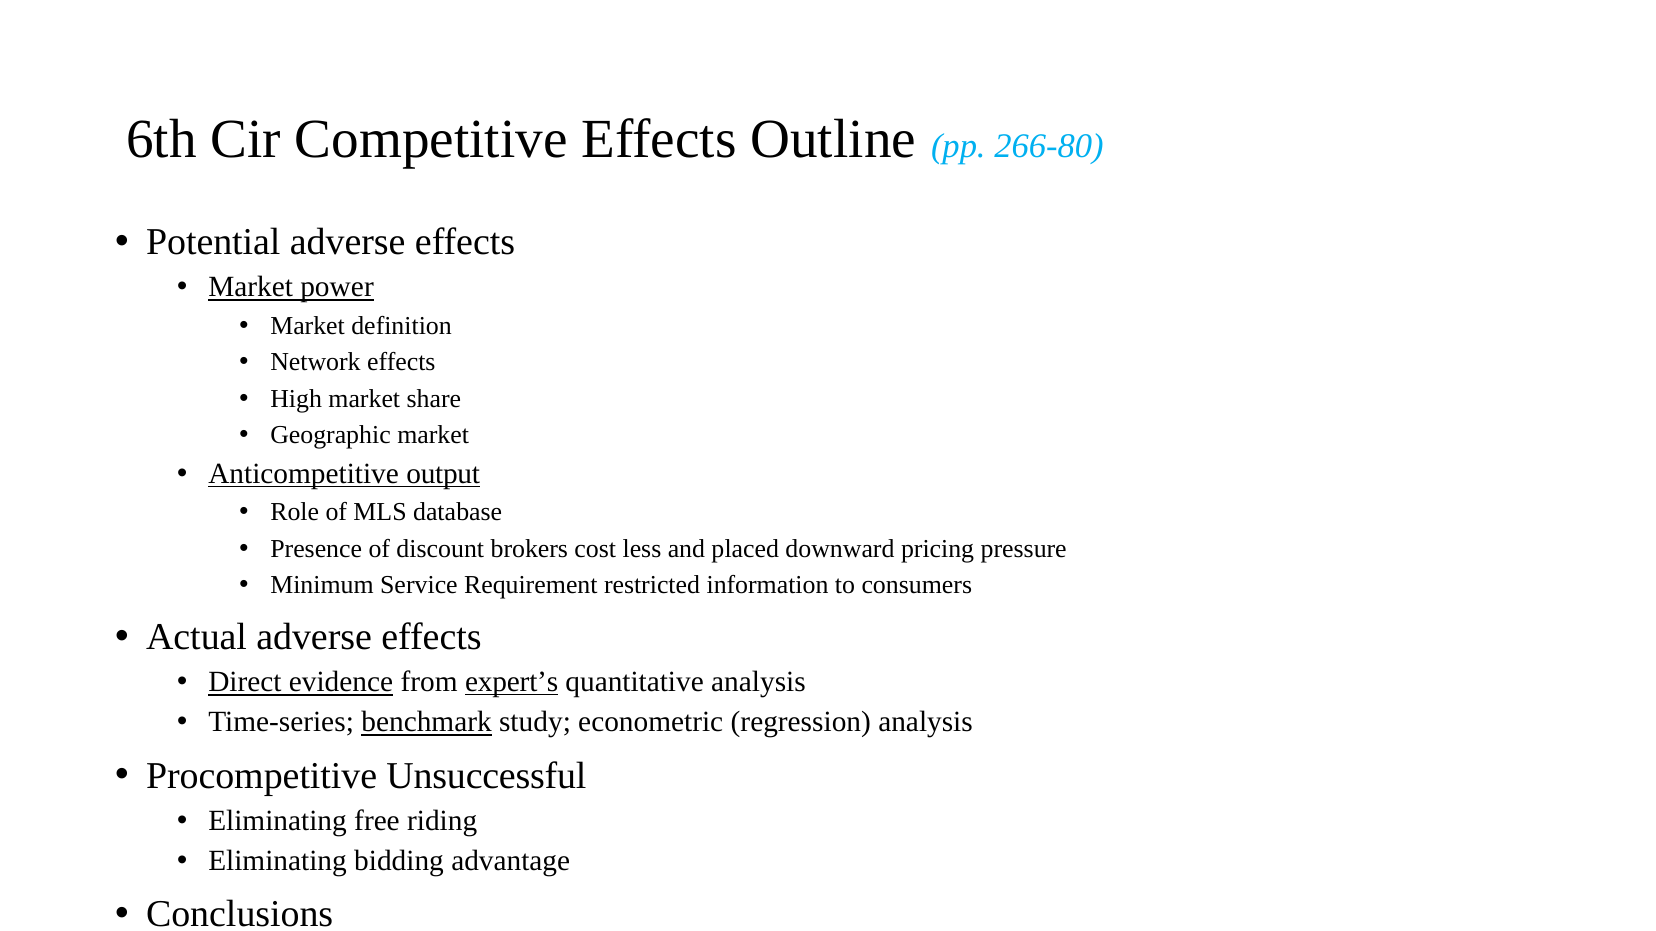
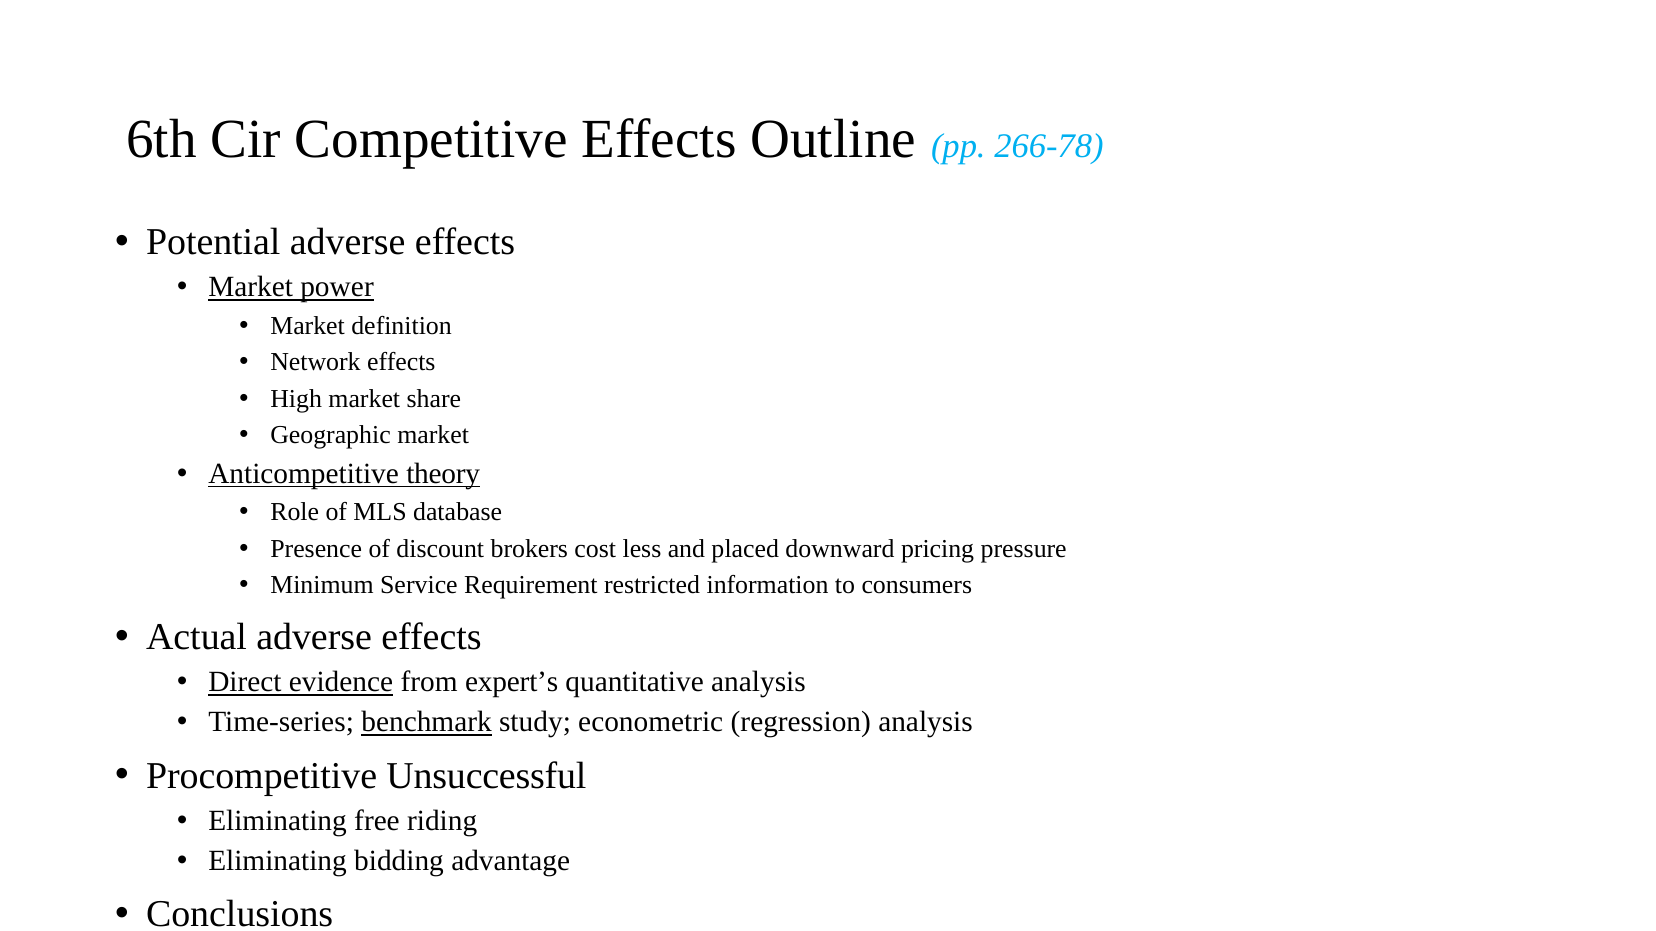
266-80: 266-80 -> 266-78 (1049, 146)
output: output -> theory (443, 474)
expert’s underline: present -> none (512, 682)
